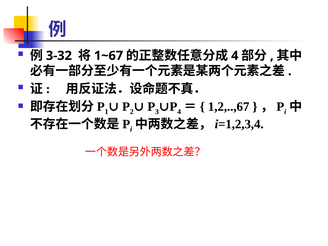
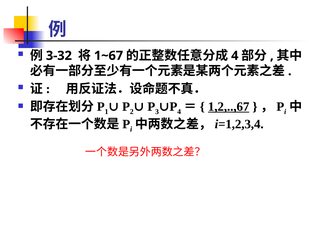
1,2,..,67 underline: none -> present (229, 107)
